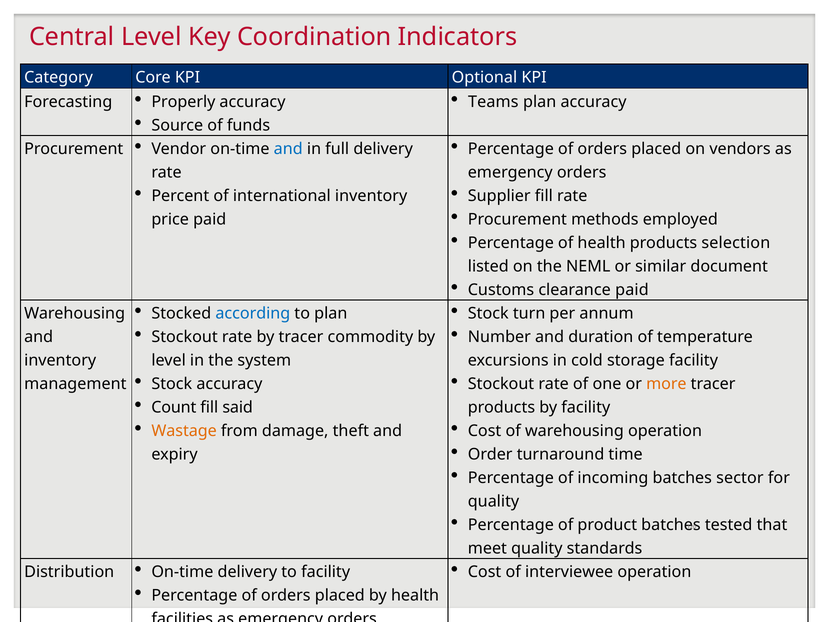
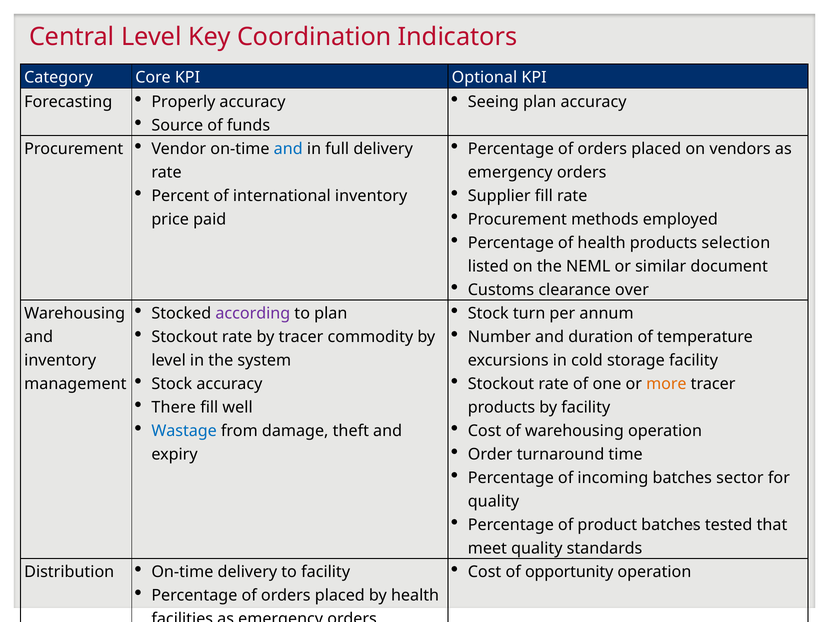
Teams: Teams -> Seeing (493, 102)
clearance paid: paid -> over (632, 290)
according colour: blue -> purple (253, 313)
Count: Count -> There (174, 407)
said: said -> well (238, 407)
Wastage colour: orange -> blue (184, 431)
interviewee: interviewee -> opportunity (569, 572)
